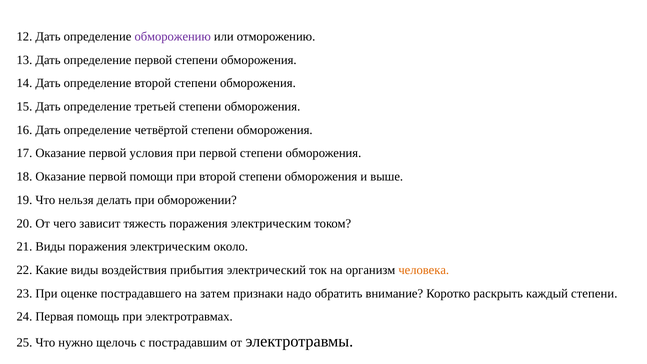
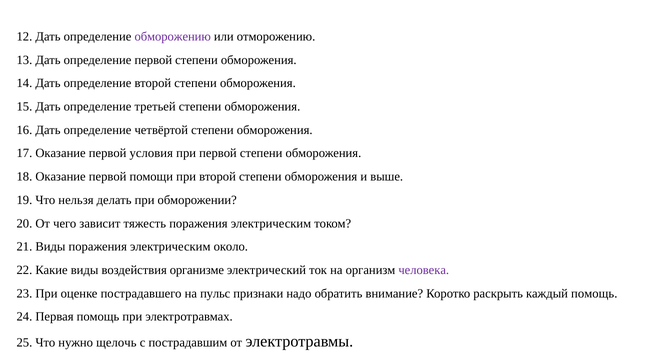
прибытия: прибытия -> организме (197, 270)
человека colour: orange -> purple (424, 270)
затем: затем -> пульс (215, 293)
каждый степени: степени -> помощь (594, 293)
